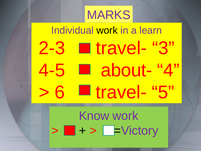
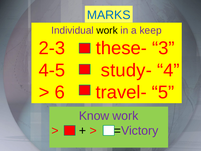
MARKS colour: purple -> blue (109, 15)
learn: learn -> keep (151, 30)
2-3 travel-: travel- -> these- (121, 48)
about-: about- -> study- (126, 70)
